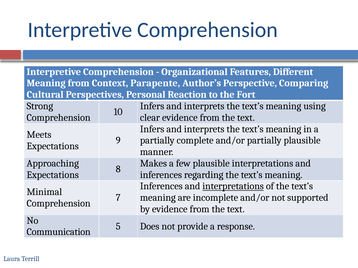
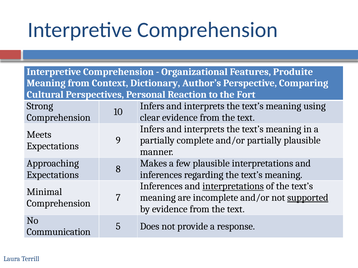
Different: Different -> Produite (293, 72)
Parapente: Parapente -> Dictionary (155, 83)
supported underline: none -> present (308, 198)
